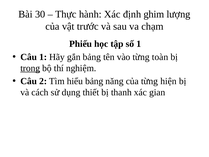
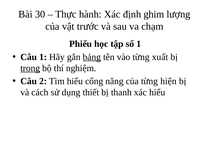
bảng underline: none -> present (92, 57)
toàn: toàn -> xuất (160, 57)
hiểu bảng: bảng -> cổng (94, 81)
xác gian: gian -> hiểu (157, 92)
